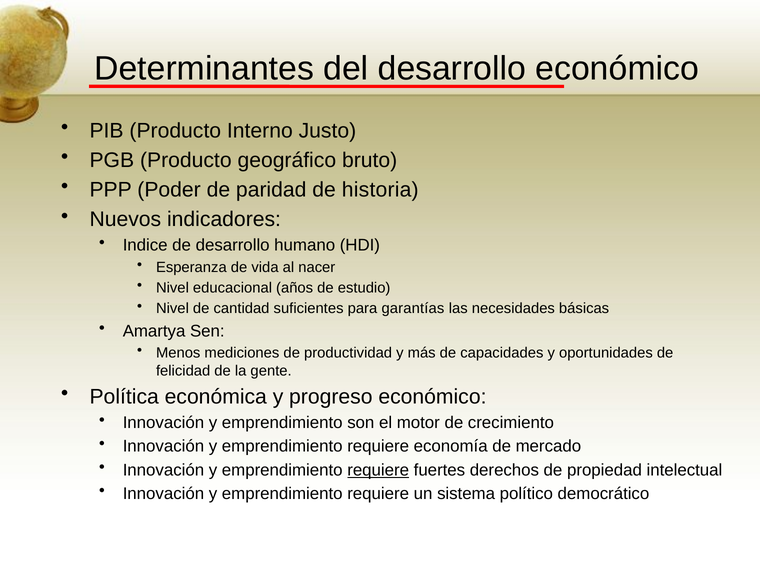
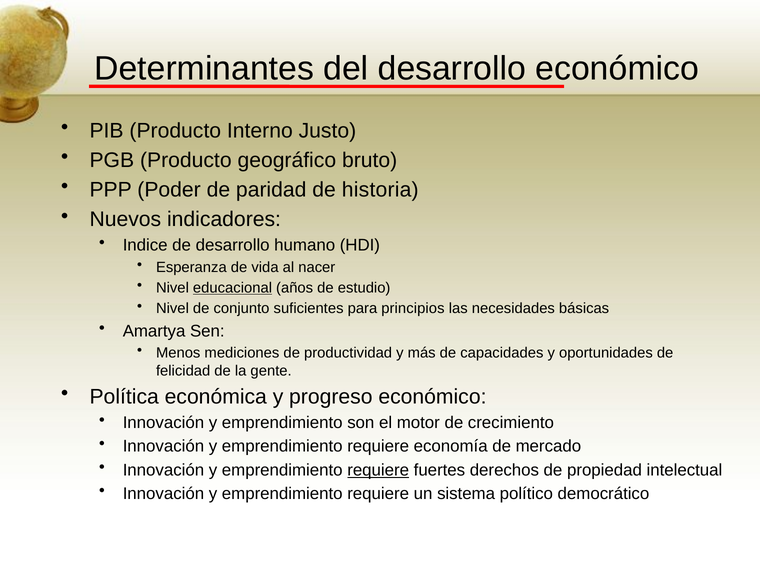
educacional underline: none -> present (233, 288)
cantidad: cantidad -> conjunto (242, 309)
garantías: garantías -> principios (413, 309)
